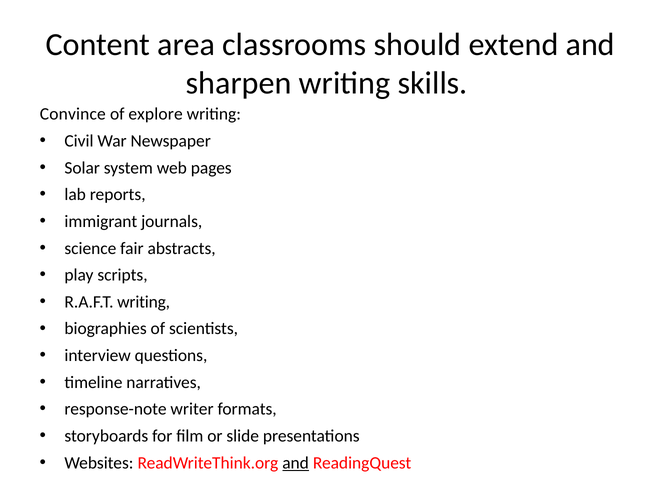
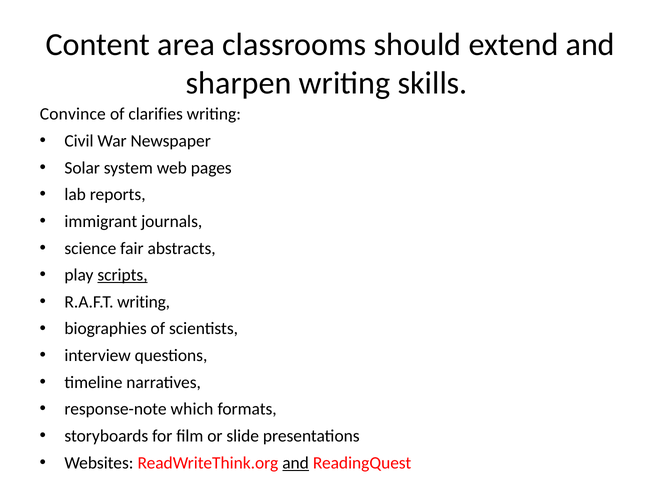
explore: explore -> clarifies (156, 114)
scripts underline: none -> present (123, 275)
writer: writer -> which (192, 409)
